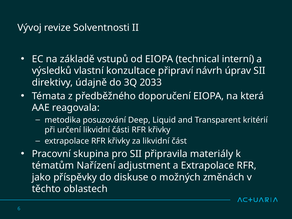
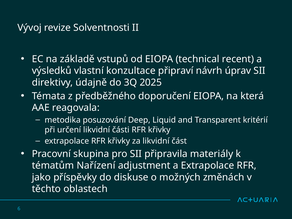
interní: interní -> recent (238, 59)
2033: 2033 -> 2025 (151, 82)
